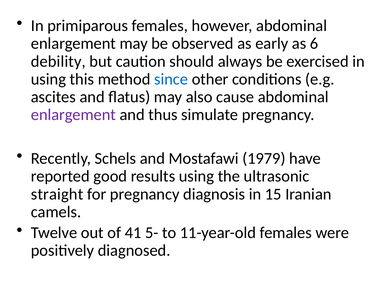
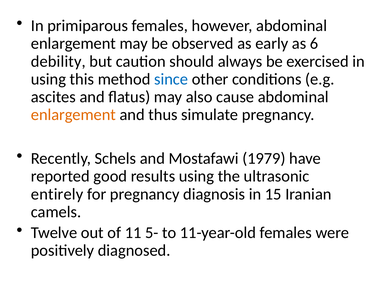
enlargement colour: purple -> orange (73, 115)
straight: straight -> entirely (57, 194)
41: 41 -> 11 (133, 232)
